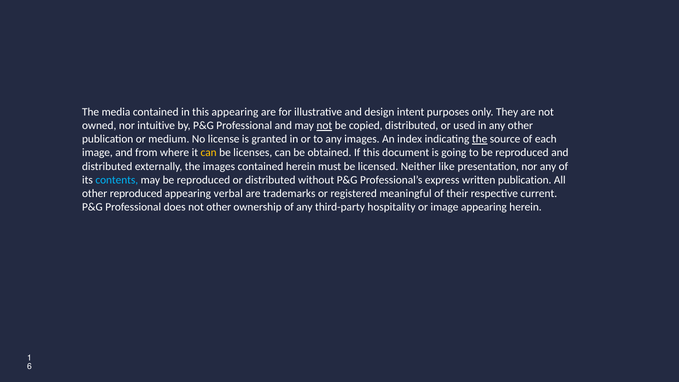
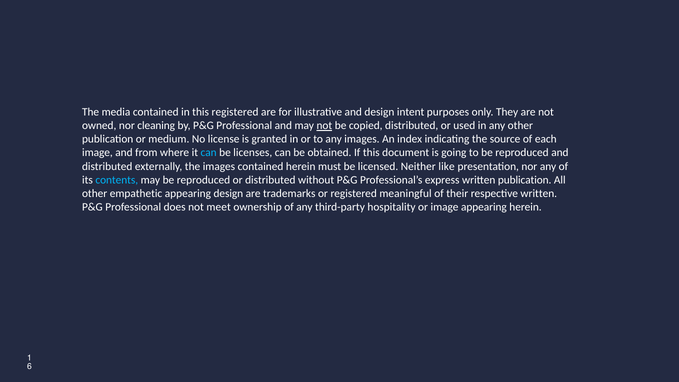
this appearing: appearing -> registered (235, 112)
intuitive: intuitive -> cleaning (156, 126)
the underline: present -> none (480, 139)
can colour: yellow -> light blue (209, 153)
other reproduced: reproduced -> empathetic (136, 193)
appearing verbal: verbal -> design (228, 193)
respective current: current -> written (539, 193)
not other: other -> meet (219, 207)
